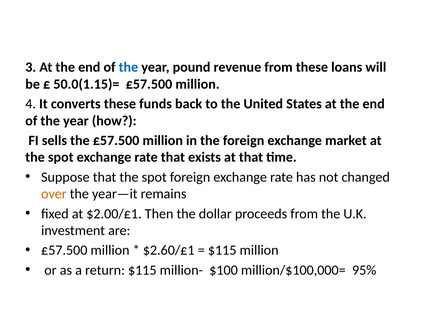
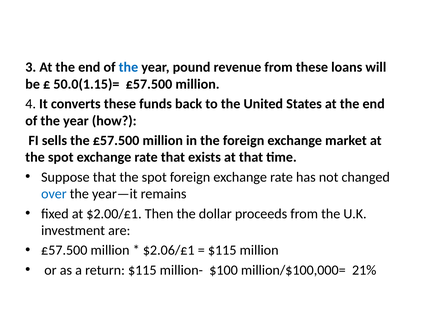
over colour: orange -> blue (54, 194)
$2.60/£1: $2.60/£1 -> $2.06/£1 (169, 250)
95%: 95% -> 21% (364, 270)
